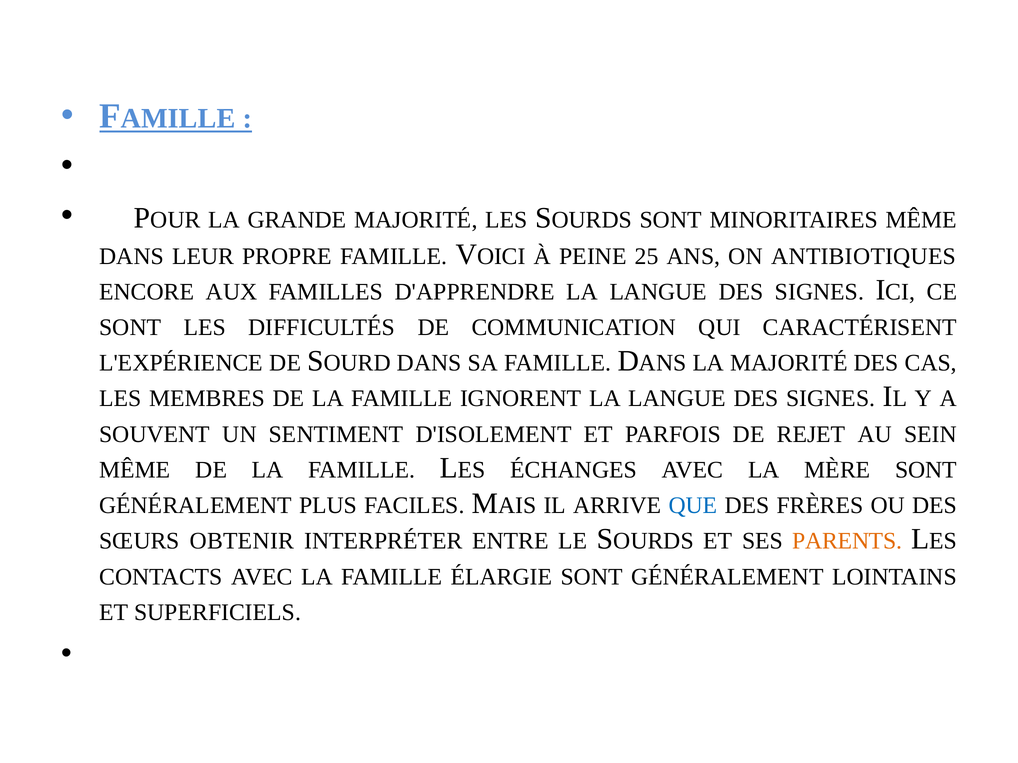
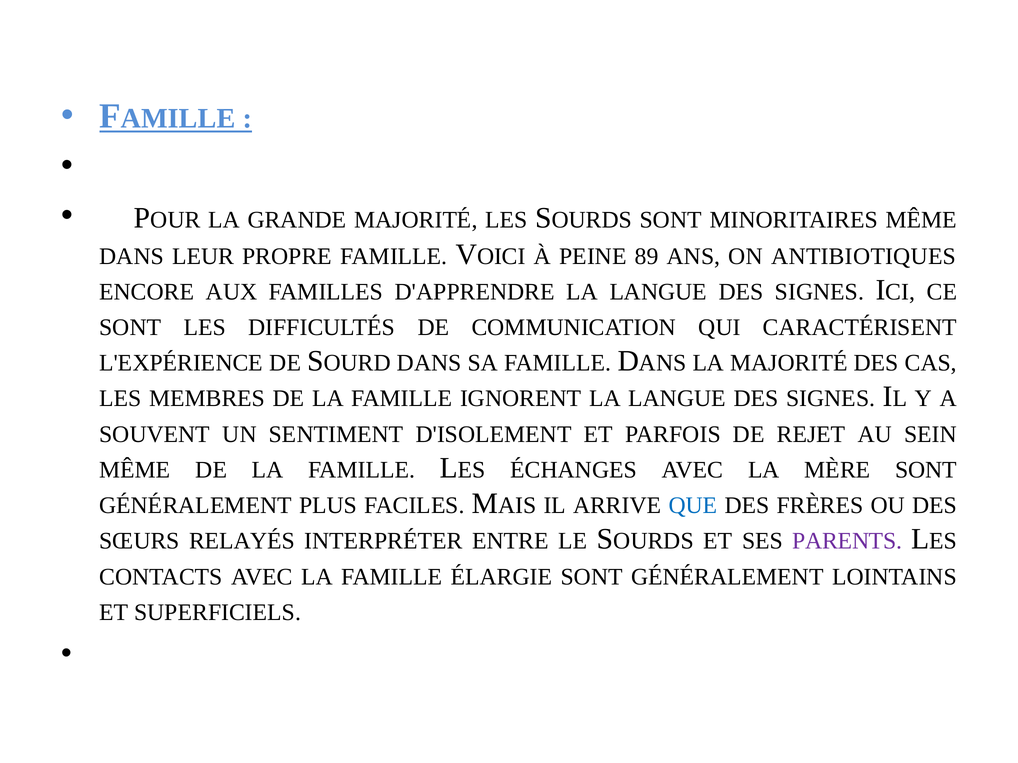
25: 25 -> 89 (647, 256)
OBTENIR: OBTENIR -> RELAYÉS (242, 541)
PARENTS colour: orange -> purple (847, 541)
